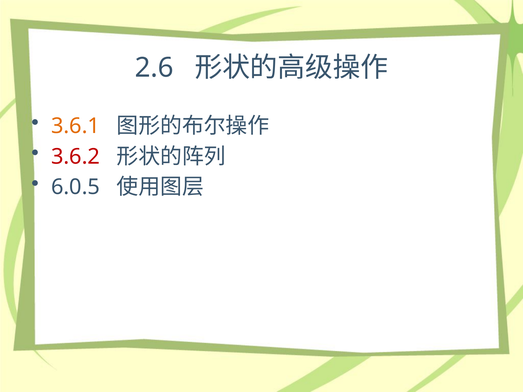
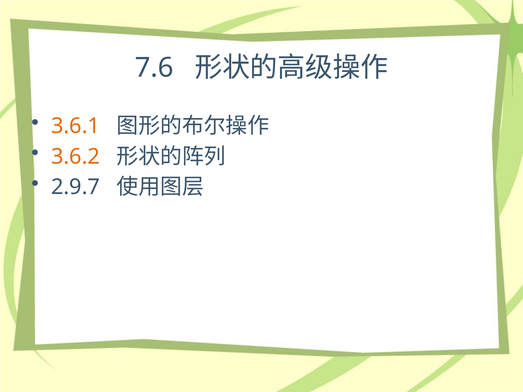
2.6: 2.6 -> 7.6 (154, 68)
3.6.2 colour: red -> orange (76, 157)
6.0.5: 6.0.5 -> 2.9.7 (76, 187)
